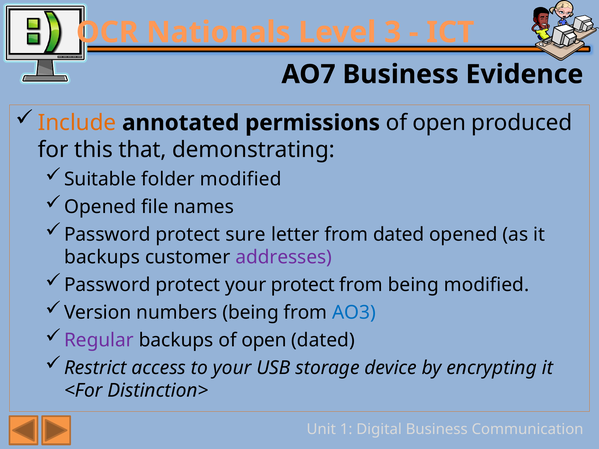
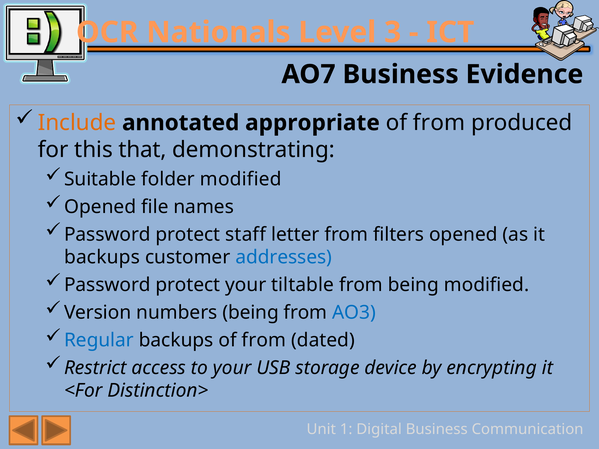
permissions: permissions -> appropriate (312, 123)
open: open -> from (439, 123)
sure: sure -> staff (246, 234)
from dated: dated -> filters (399, 234)
addresses colour: purple -> blue (284, 257)
your protect: protect -> tiltable (303, 285)
Regular colour: purple -> blue (99, 340)
backups of open: open -> from (264, 340)
